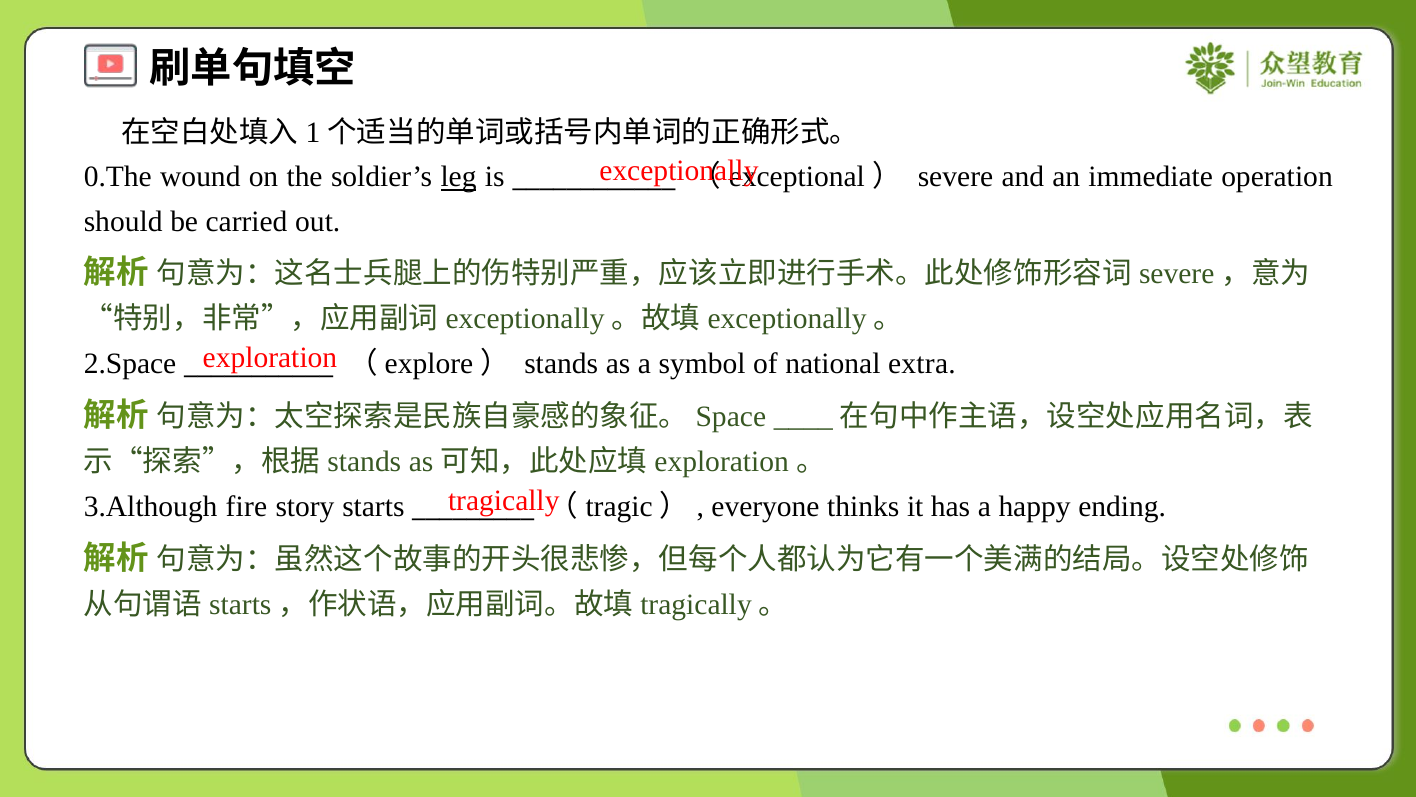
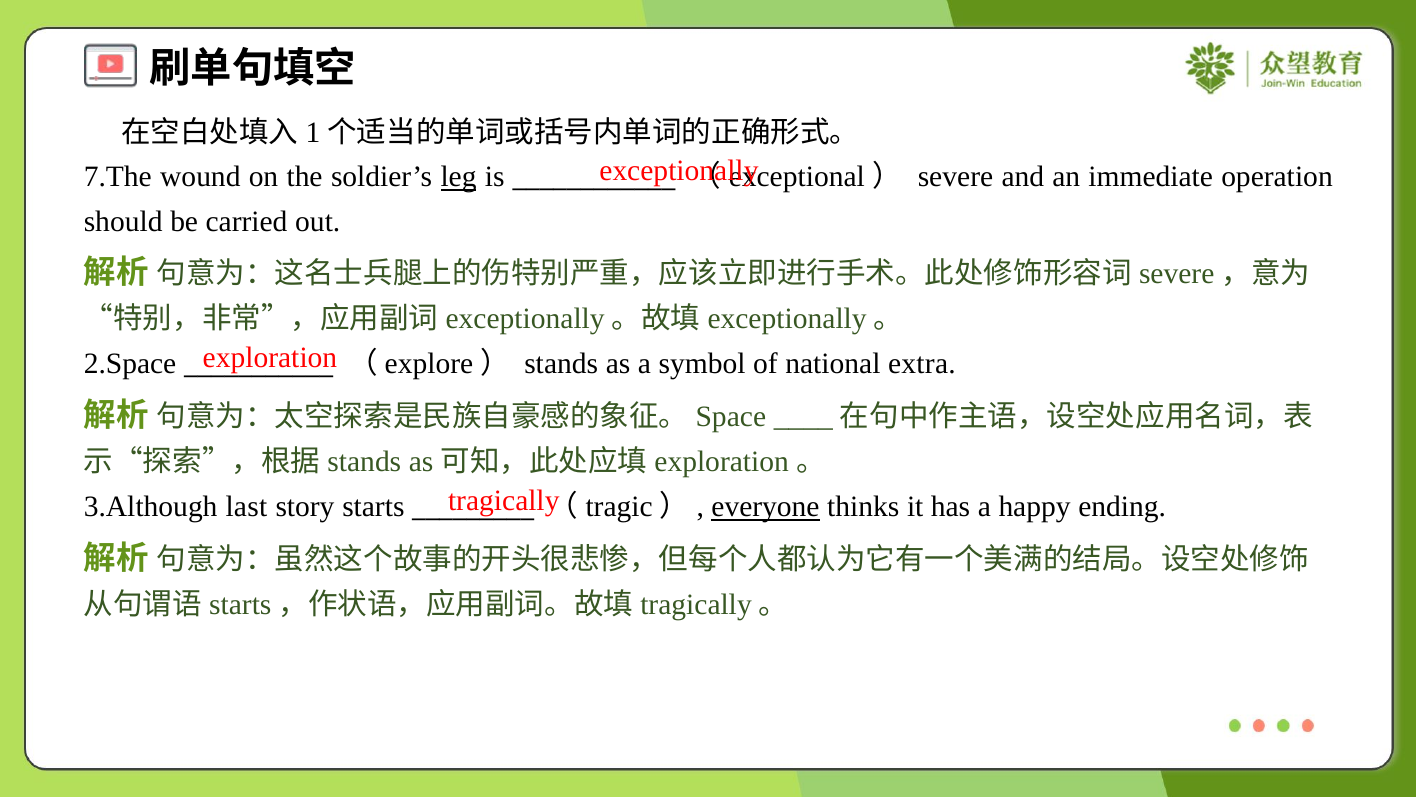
0.The: 0.The -> 7.The (118, 177)
fire: fire -> last (246, 507)
everyone underline: none -> present (765, 507)
